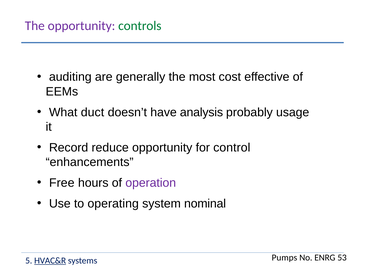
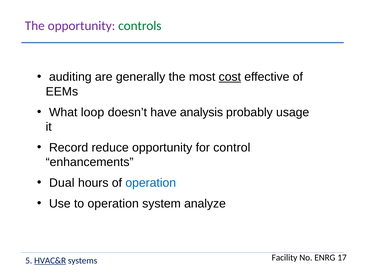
cost underline: none -> present (230, 77)
duct: duct -> loop (93, 112)
Free: Free -> Dual (62, 183)
operation colour: purple -> blue (151, 183)
to operating: operating -> operation (113, 203)
nominal: nominal -> analyze (205, 203)
Pumps: Pumps -> Facility (285, 257)
53: 53 -> 17 (342, 257)
